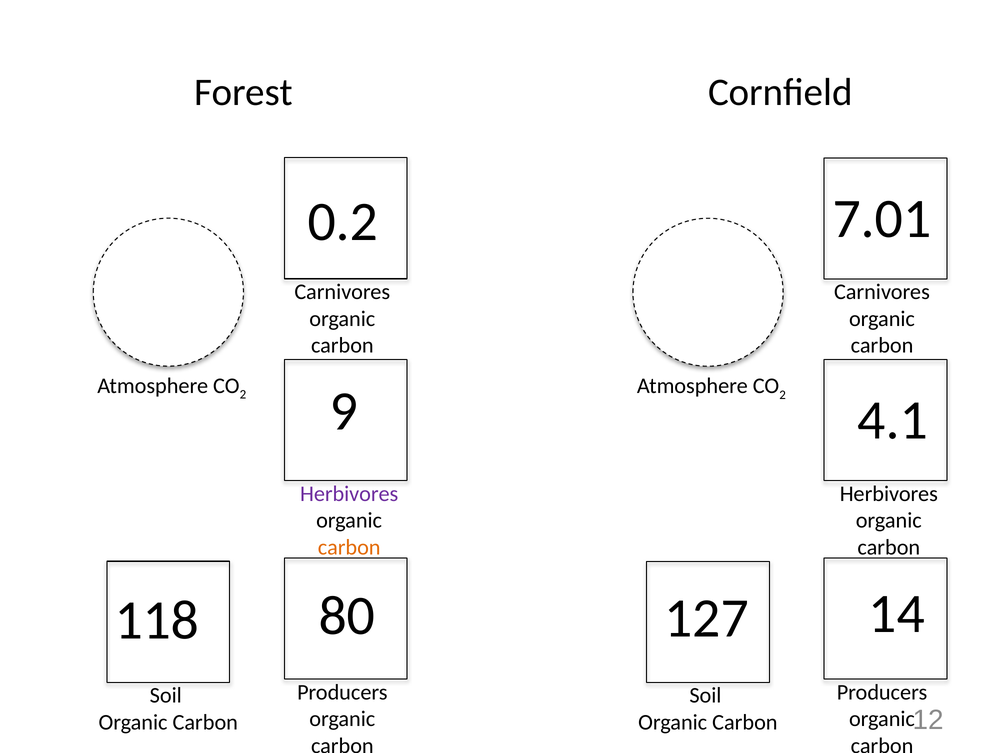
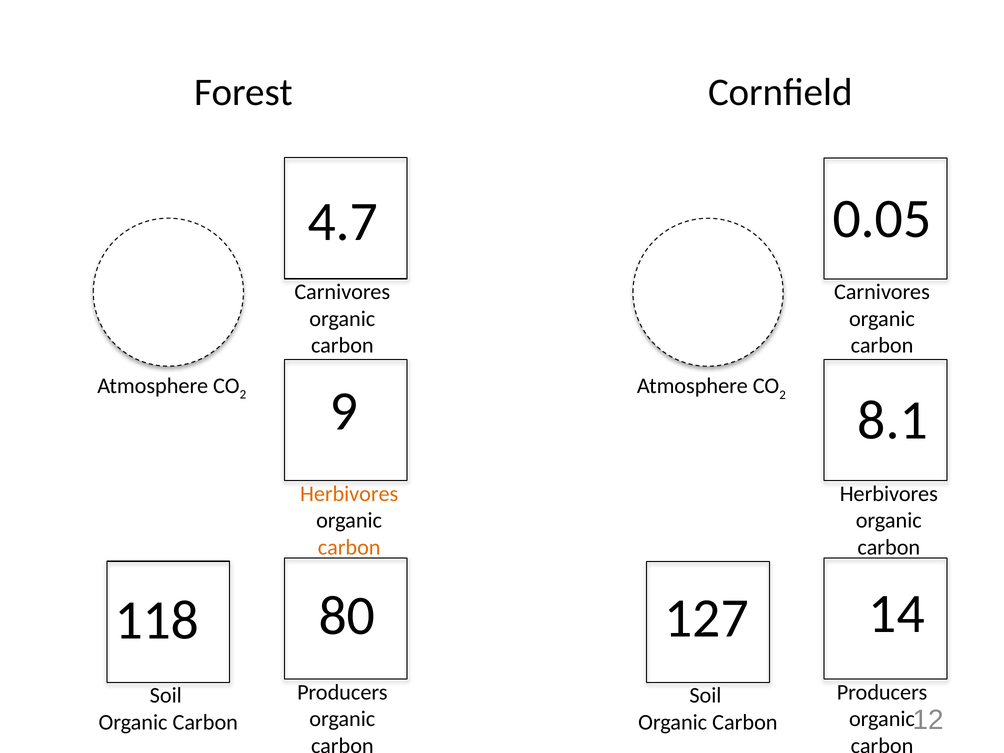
7.01: 7.01 -> 0.05 (882, 219)
0.2: 0.2 -> 4.7 (343, 222)
4.1: 4.1 -> 8.1 (893, 420)
Herbivores colour: purple -> orange (349, 494)
